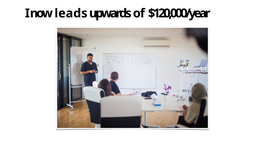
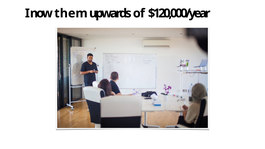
leads: leads -> them (71, 13)
